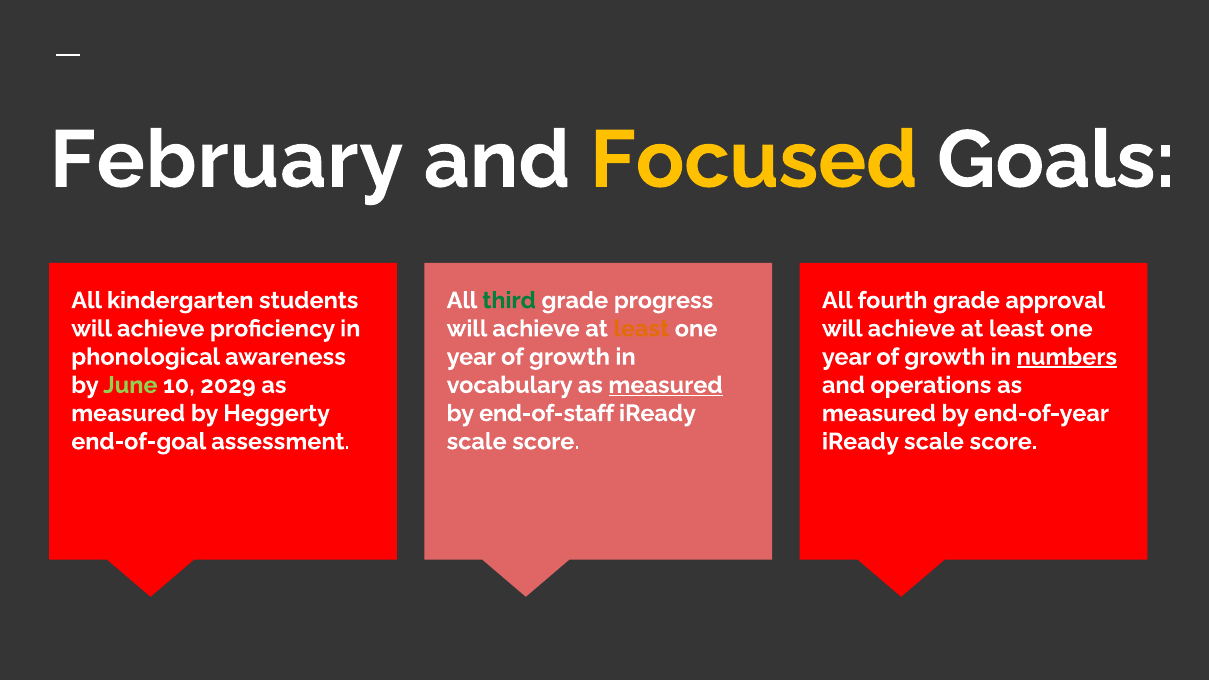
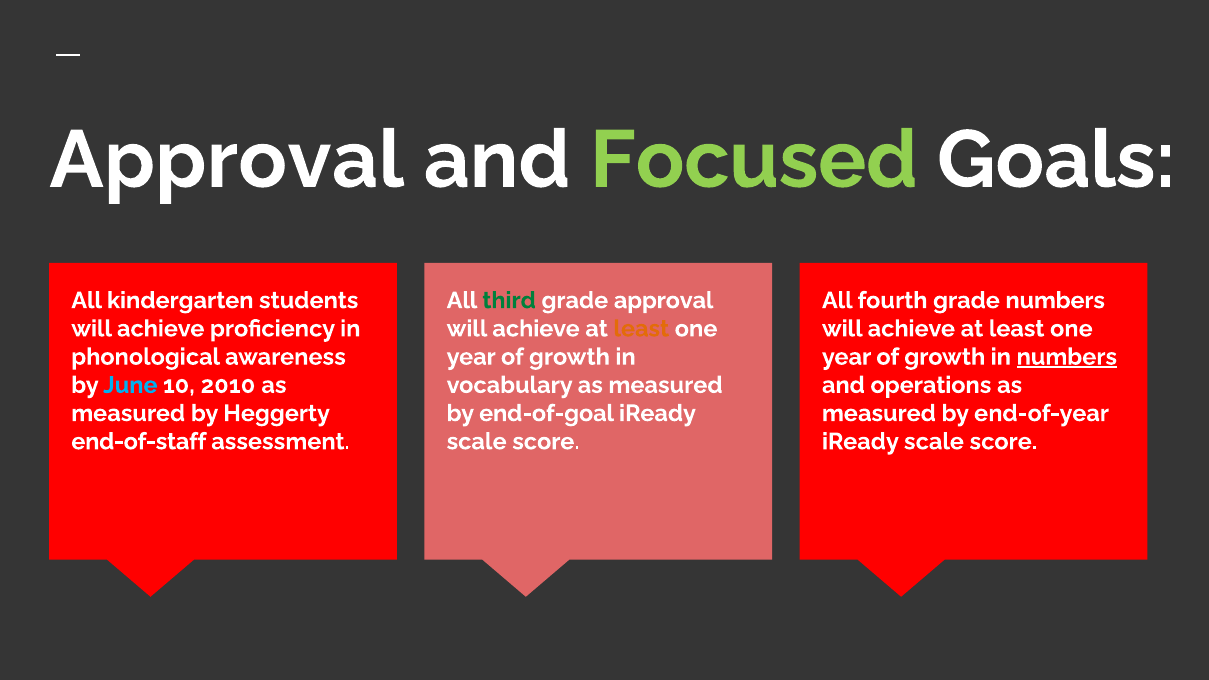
February: February -> Approval (227, 160)
Focused colour: yellow -> light green (754, 160)
grade progress: progress -> approval (664, 300)
grade approval: approval -> numbers (1055, 300)
June colour: light green -> light blue (130, 385)
2029: 2029 -> 2010 (228, 385)
measured underline: present -> none (666, 385)
end-of-staff: end-of-staff -> end-of-goal (547, 413)
end-of-goal: end-of-goal -> end-of-staff (139, 442)
